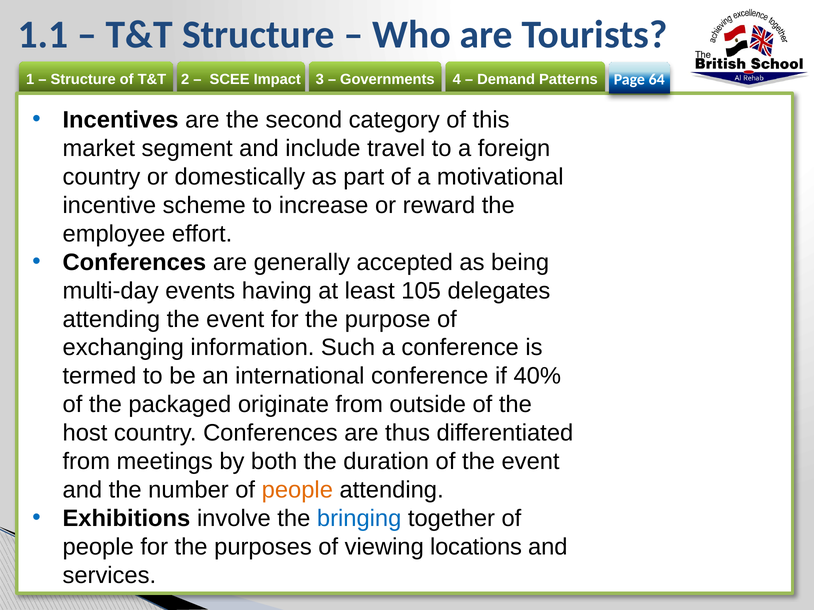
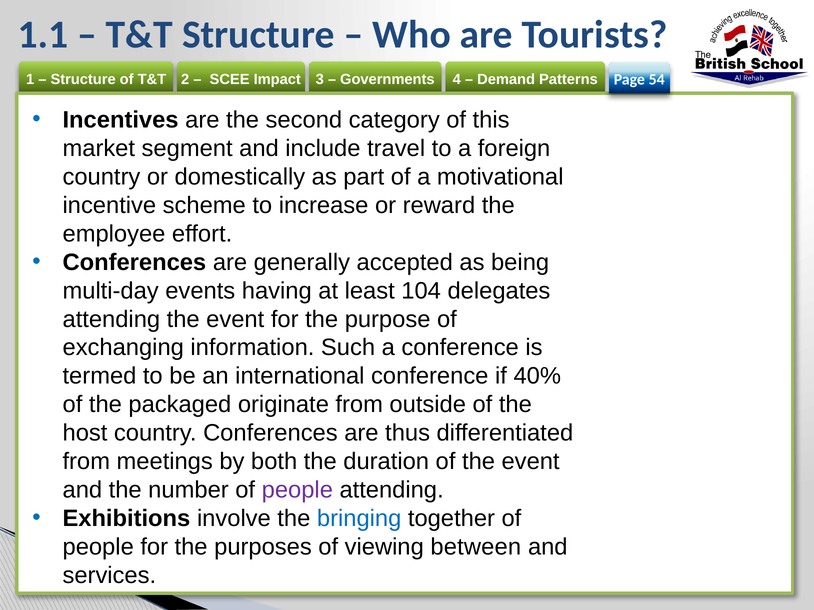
64: 64 -> 54 (657, 80)
105: 105 -> 104 (421, 291)
people colour: orange -> purple (297, 490)
locations: locations -> between (476, 547)
